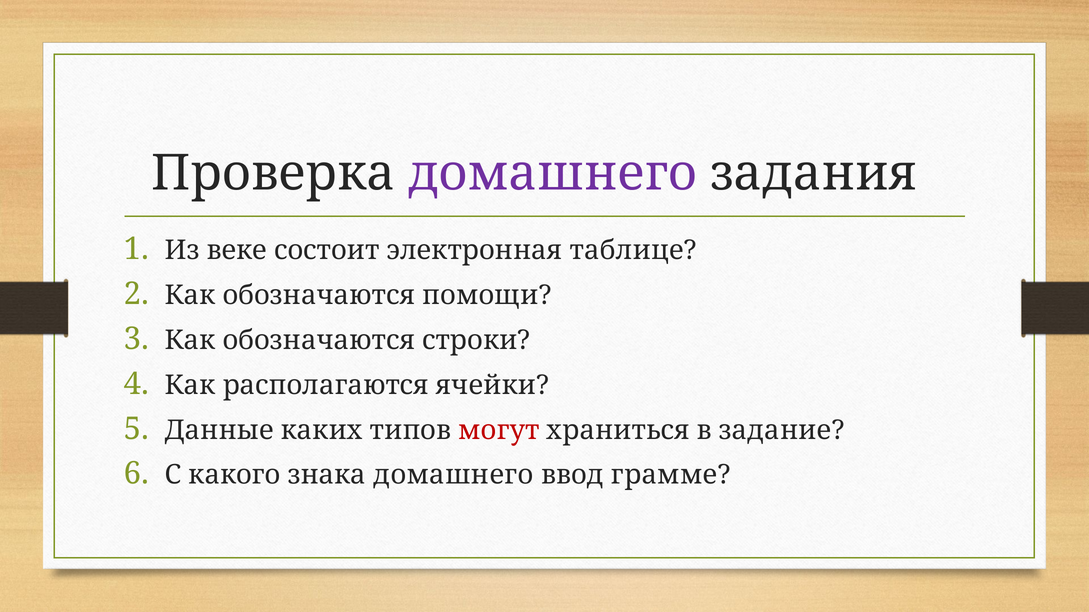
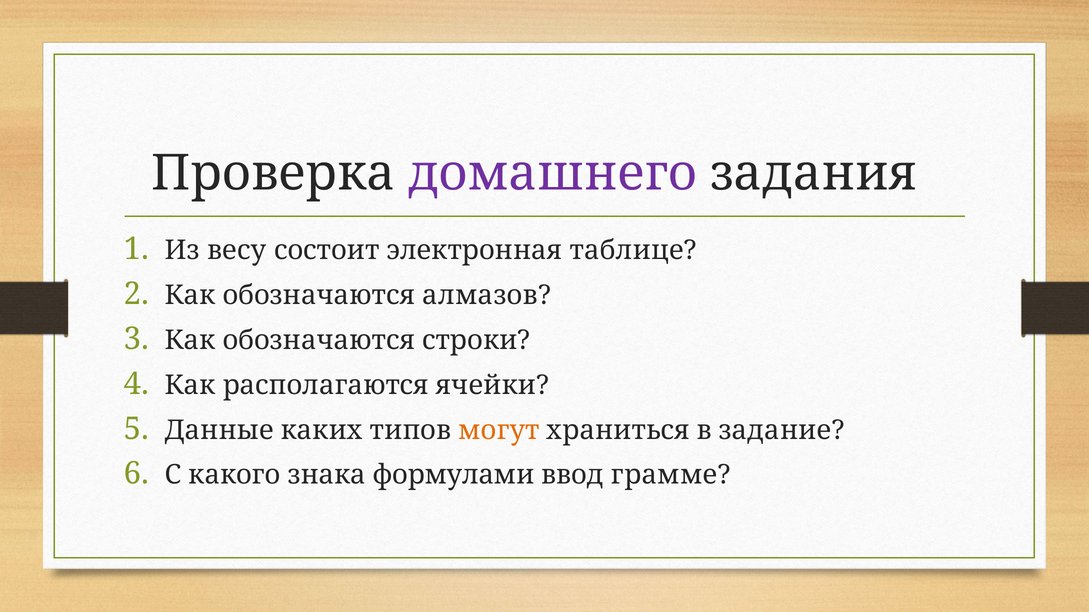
веке: веке -> весу (237, 251)
помощи: помощи -> алмазов (487, 296)
могут colour: red -> orange (499, 430)
знака домашнего: домашнего -> формулами (454, 475)
